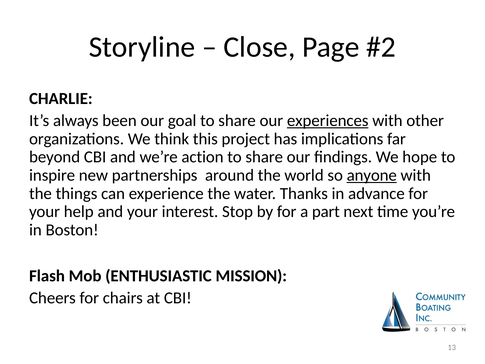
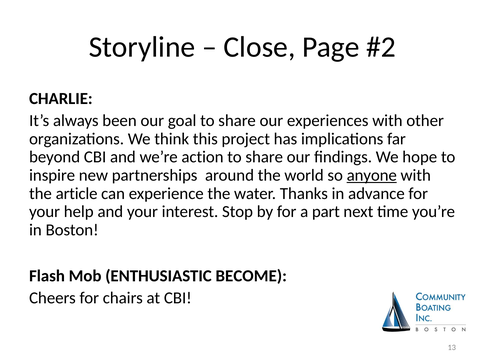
experiences underline: present -> none (328, 121)
things: things -> article (77, 193)
MISSION: MISSION -> BECOME (251, 276)
